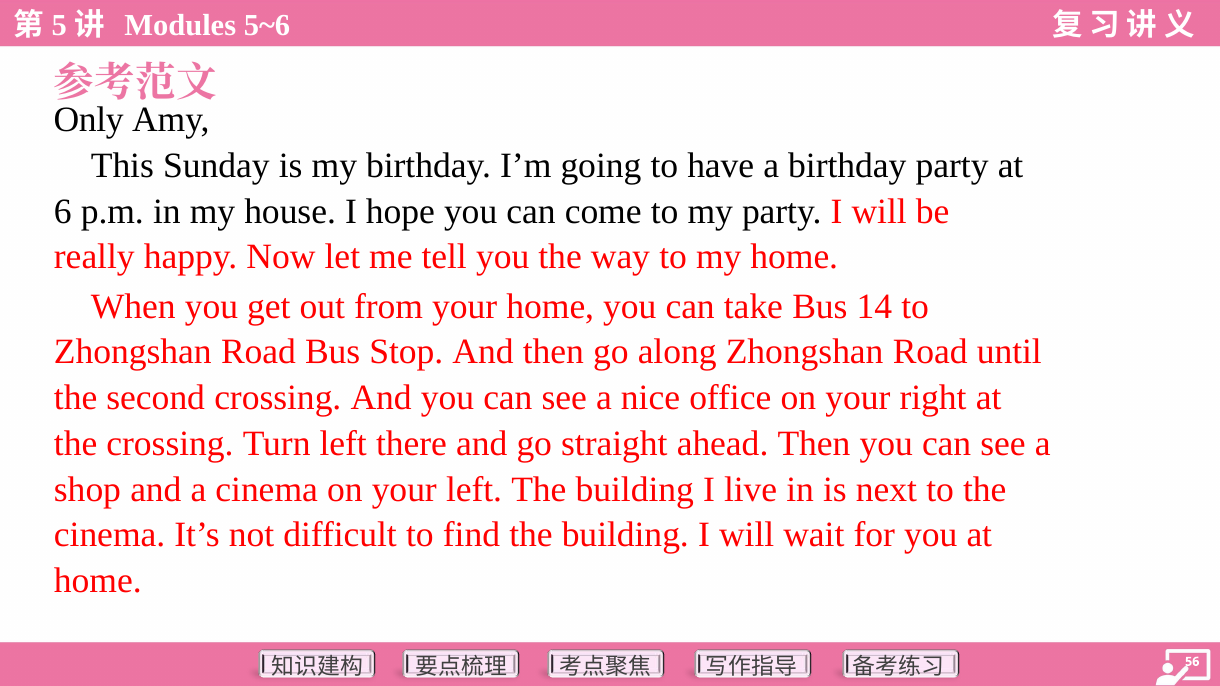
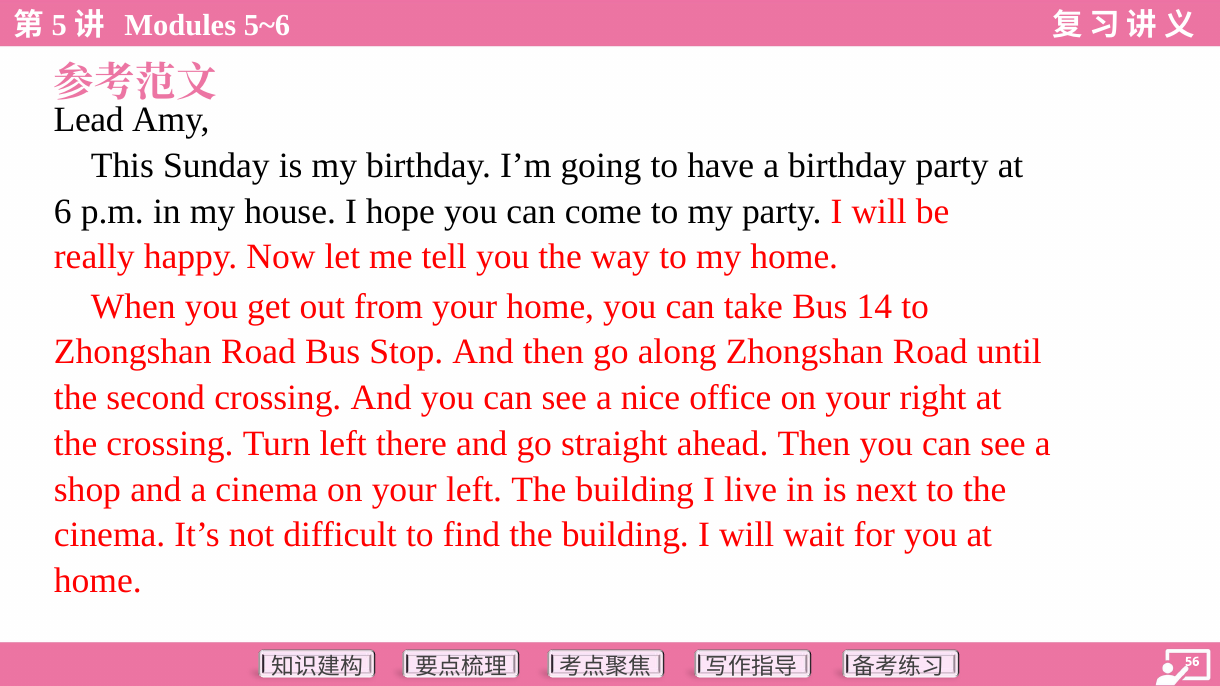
Only: Only -> Lead (89, 120)
